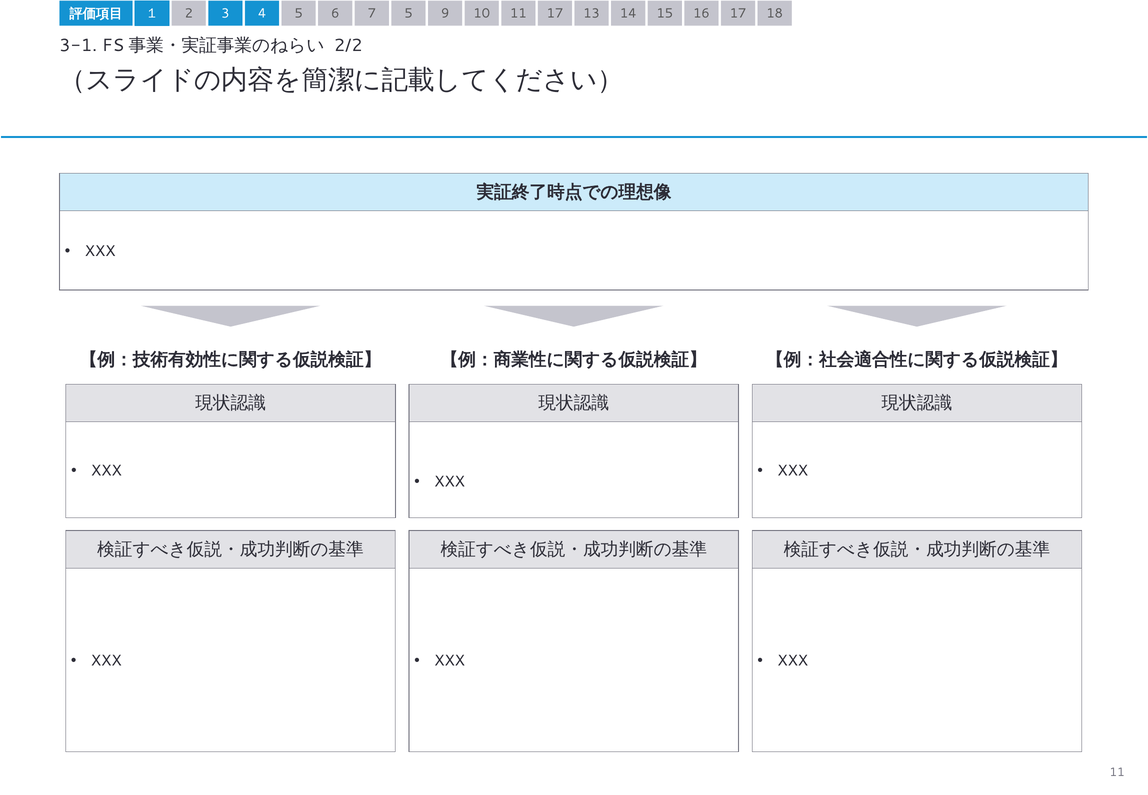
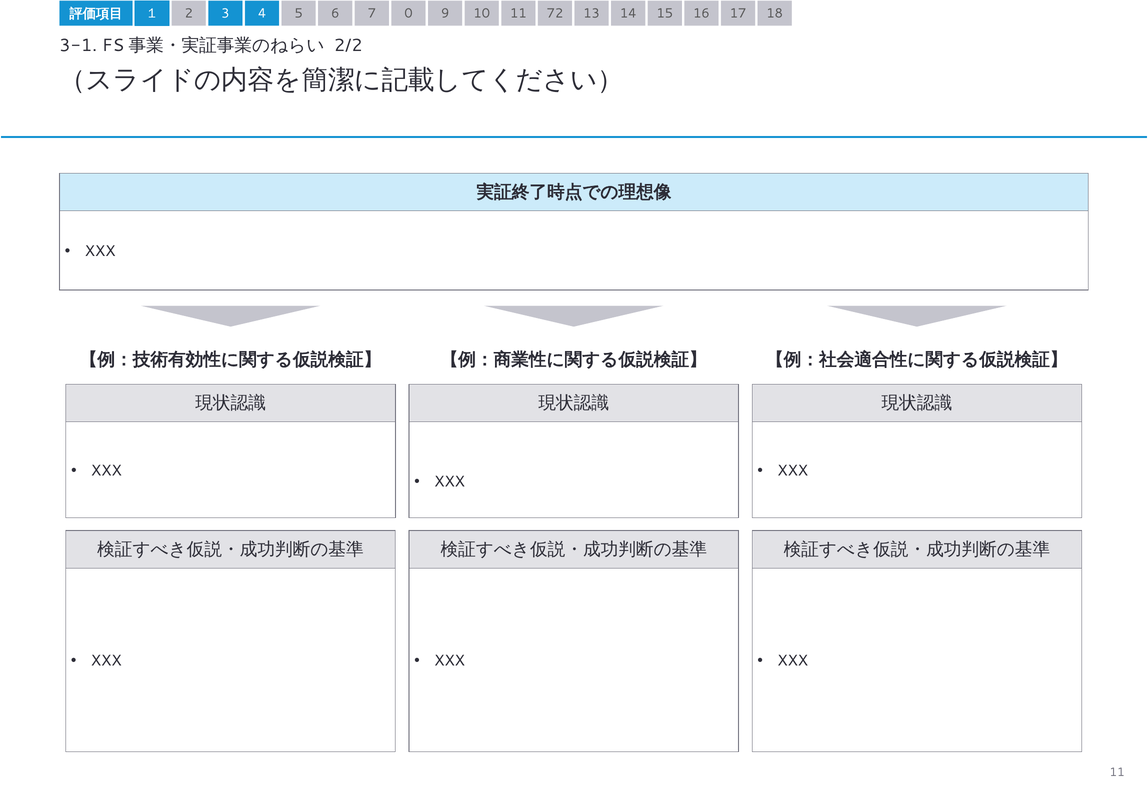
7 5: 5 -> 0 (409, 13)
11 17: 17 -> 72 (555, 13)
